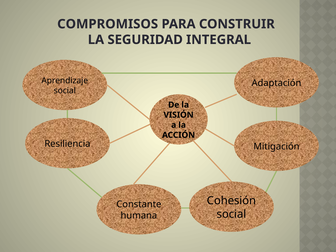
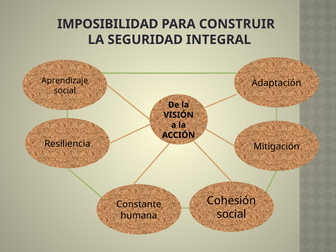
COMPROMISOS: COMPROMISOS -> IMPOSIBILIDAD (108, 24)
